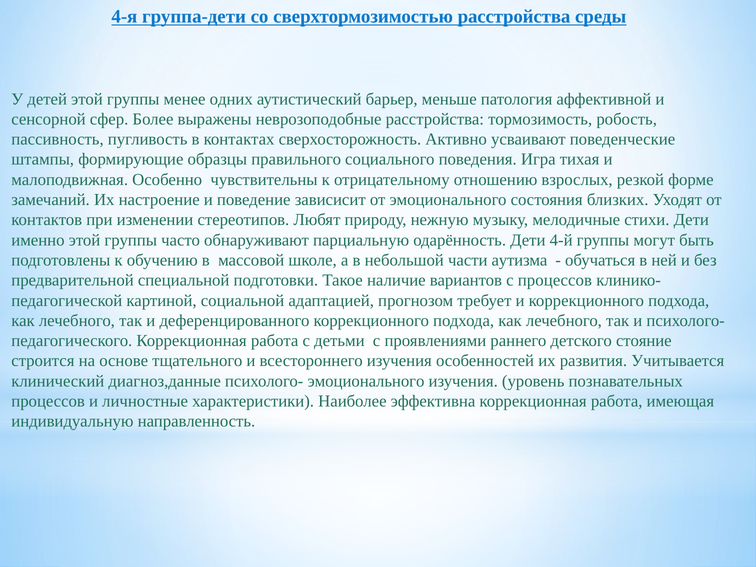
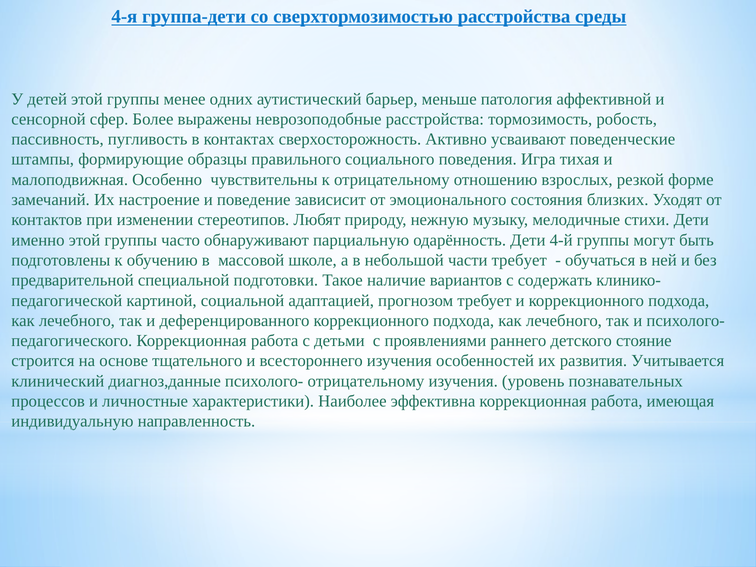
части аутизма: аутизма -> требует (519, 260)
с процессов: процессов -> содержать (555, 280)
психолого- эмоционального: эмоционального -> отрицательному (366, 381)
